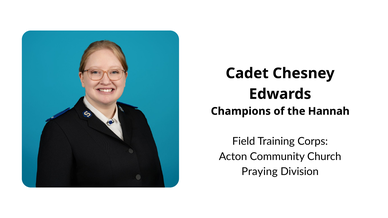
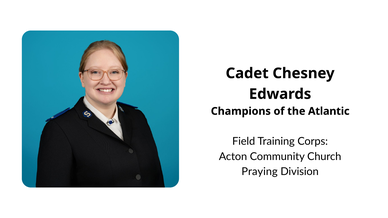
Hannah: Hannah -> Atlantic (329, 111)
